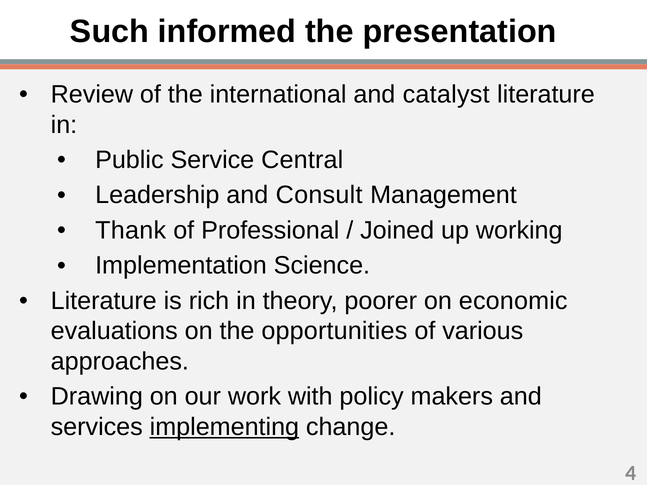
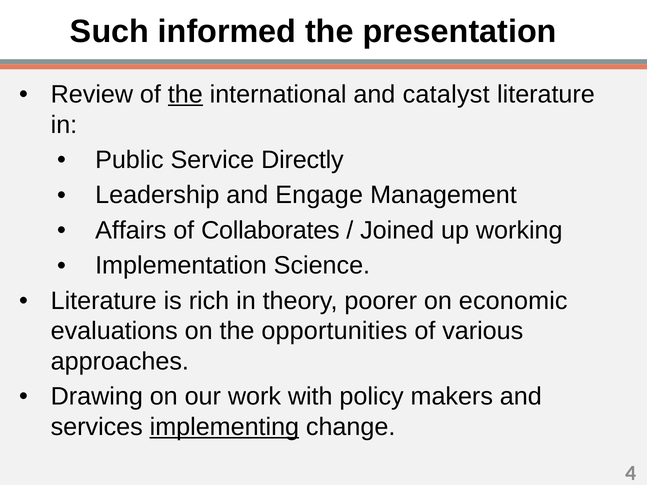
the underline: none -> present (185, 95)
Central: Central -> Directly (302, 160)
Consult: Consult -> Engage (319, 195)
Thank: Thank -> Affairs (131, 231)
Professional: Professional -> Collaborates (270, 231)
